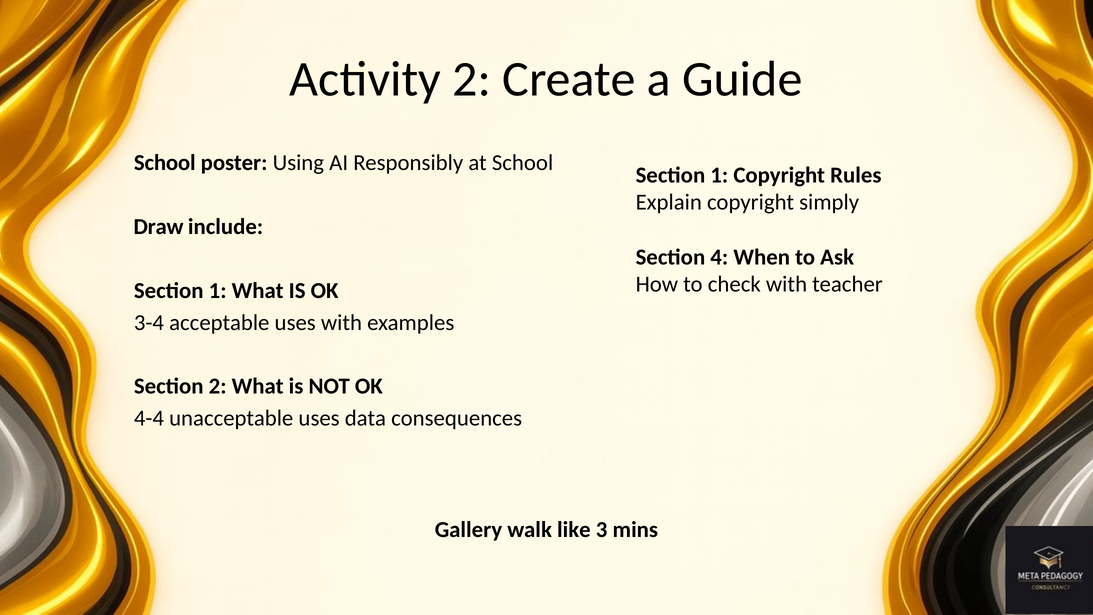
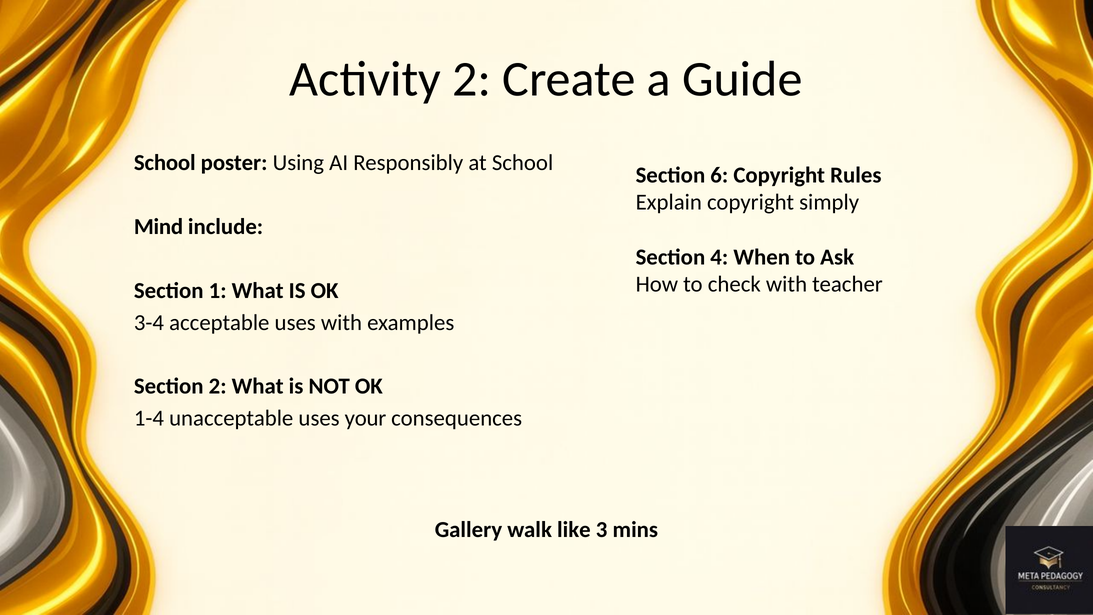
1: 1 -> 6 (719, 175)
Draw: Draw -> Mind (159, 227)
4-4: 4-4 -> 1-4 (149, 418)
data: data -> your (366, 418)
